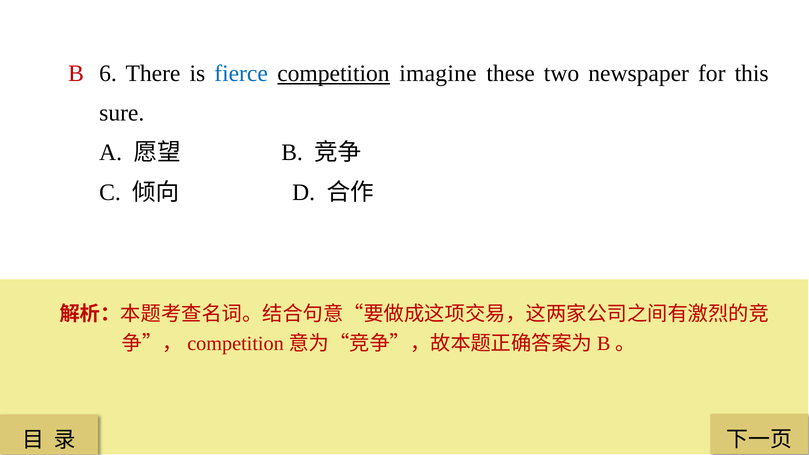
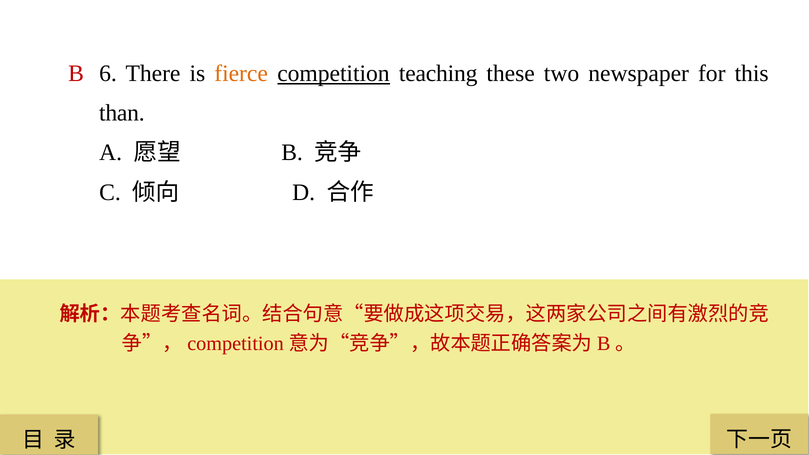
fierce colour: blue -> orange (241, 73)
imagine: imagine -> teaching (438, 73)
sure: sure -> than (122, 113)
